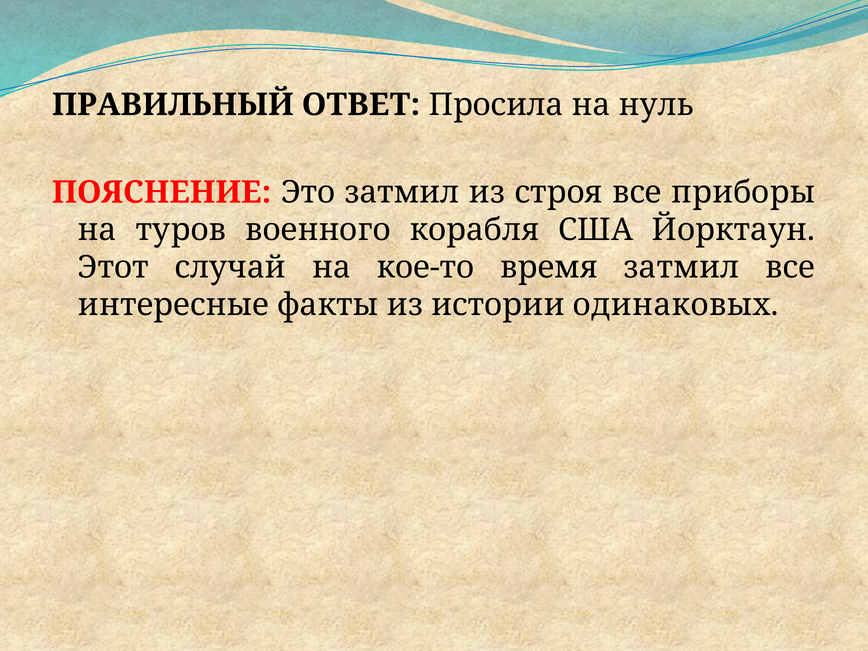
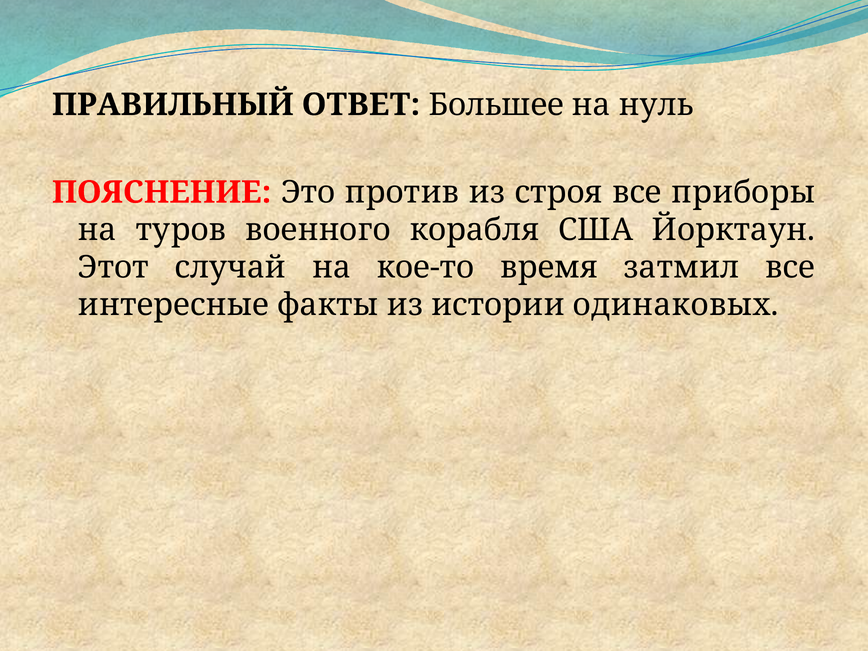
Просила: Просила -> Большее (496, 105)
Это затмил: затмил -> против (402, 192)
